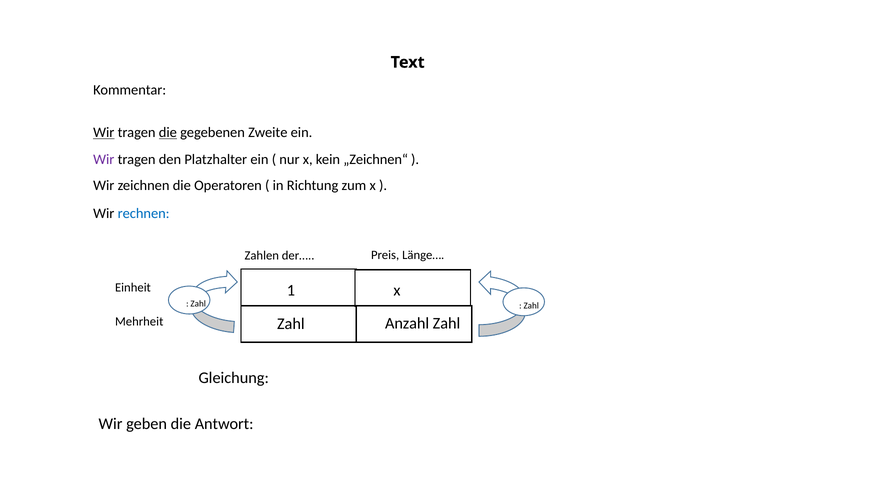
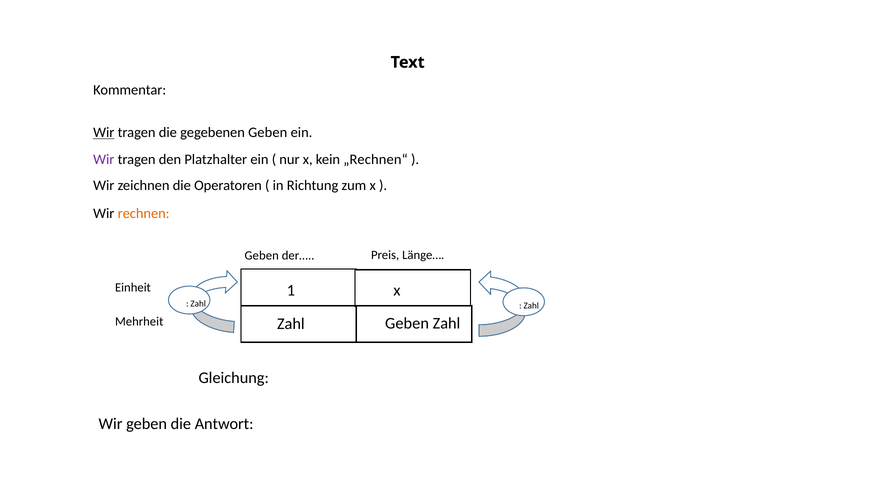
die underline: present -> none (168, 133)
gegebenen Zweite: Zweite -> Geben (268, 133)
„Zeichnen“: „Zeichnen“ -> „Rechnen“ (376, 159)
rechnen colour: blue -> orange (144, 214)
Zahlen: Zahlen -> Geben (262, 255)
Zahl Anzahl: Anzahl -> Geben (407, 323)
